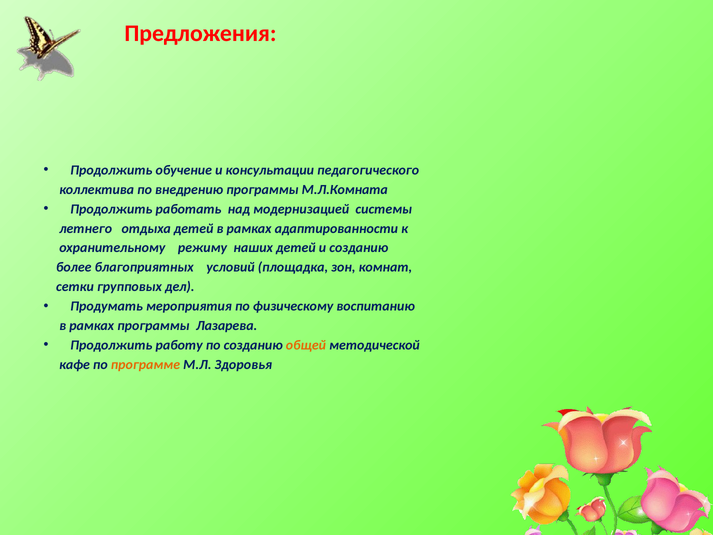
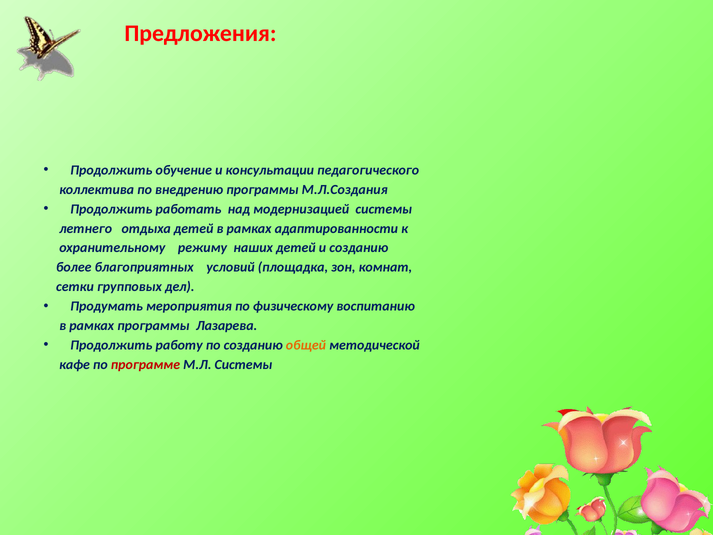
М.Л.Комната: М.Л.Комната -> М.Л.Создания (345, 189)
программе colour: orange -> red (145, 364)
М.Л Здоровья: Здоровья -> Системы (243, 364)
